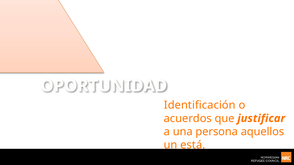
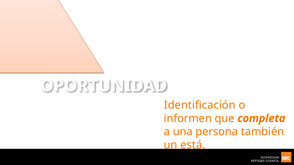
acuerdos: acuerdos -> informen (188, 119)
justificar: justificar -> completa (261, 119)
aquellos: aquellos -> también (262, 132)
